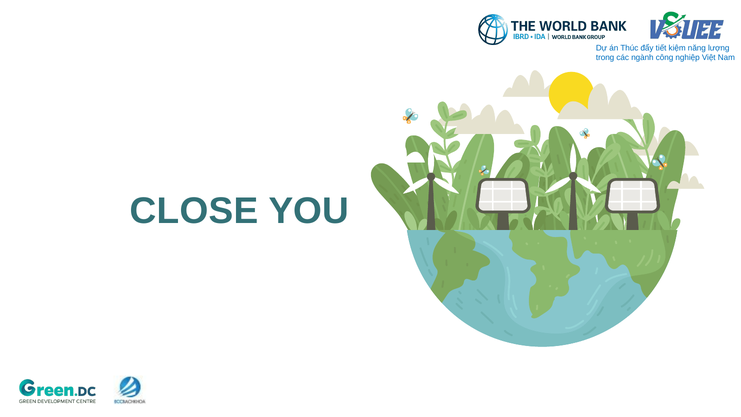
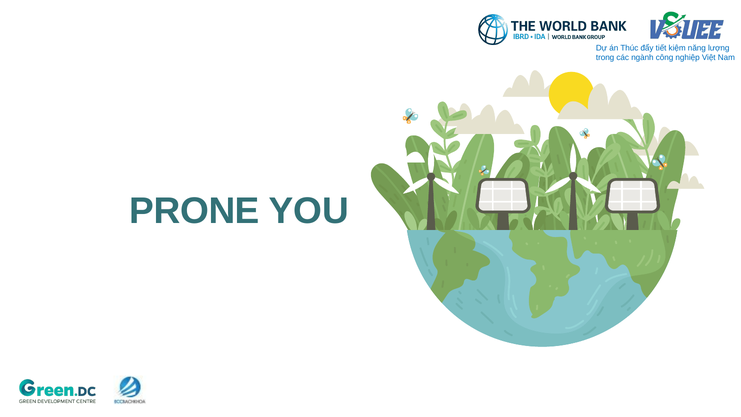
CLOSE: CLOSE -> PRONE (194, 211)
